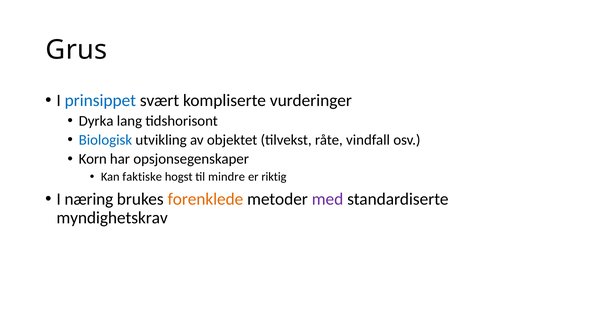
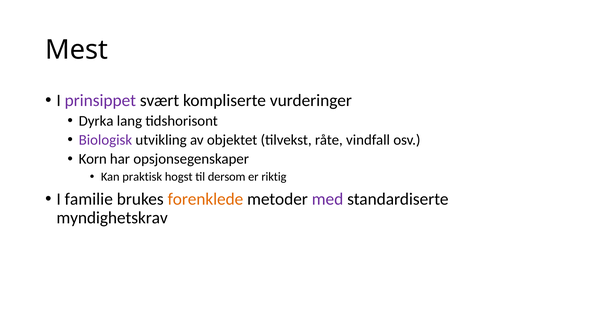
Grus: Grus -> Mest (77, 50)
prinsippet colour: blue -> purple (100, 100)
Biologisk colour: blue -> purple (105, 140)
faktiske: faktiske -> praktisk (142, 177)
mindre: mindre -> dersom (227, 177)
næring: næring -> familie (89, 199)
